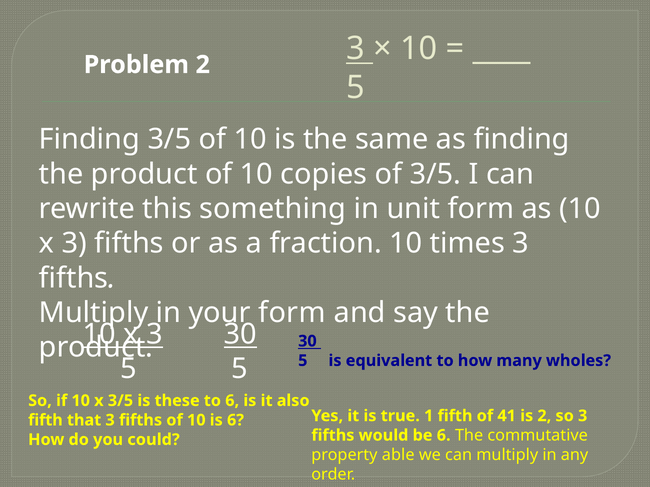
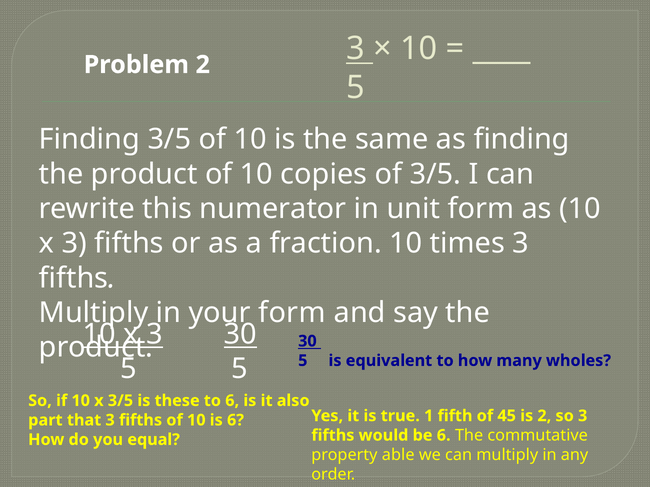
something: something -> numerator (273, 209)
41: 41 -> 45 (507, 416)
fifth: fifth -> part (45, 421)
could: could -> equal (154, 440)
